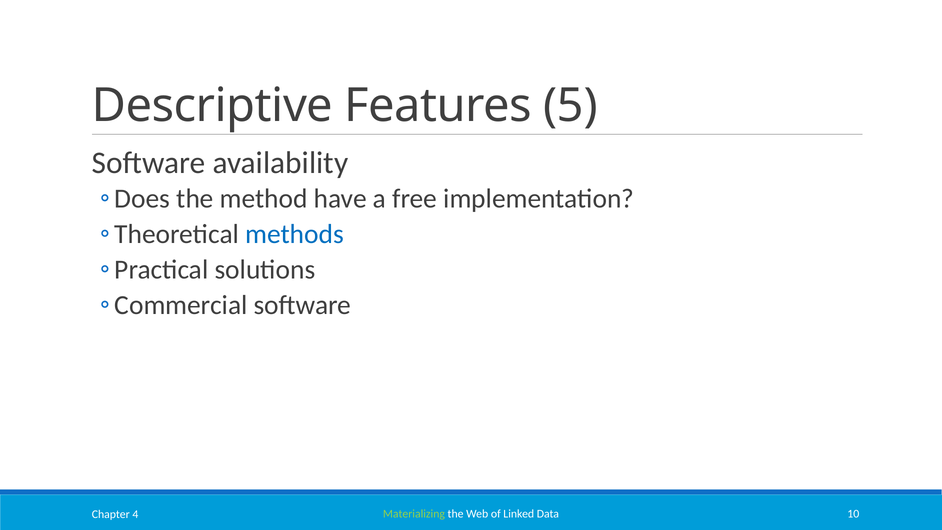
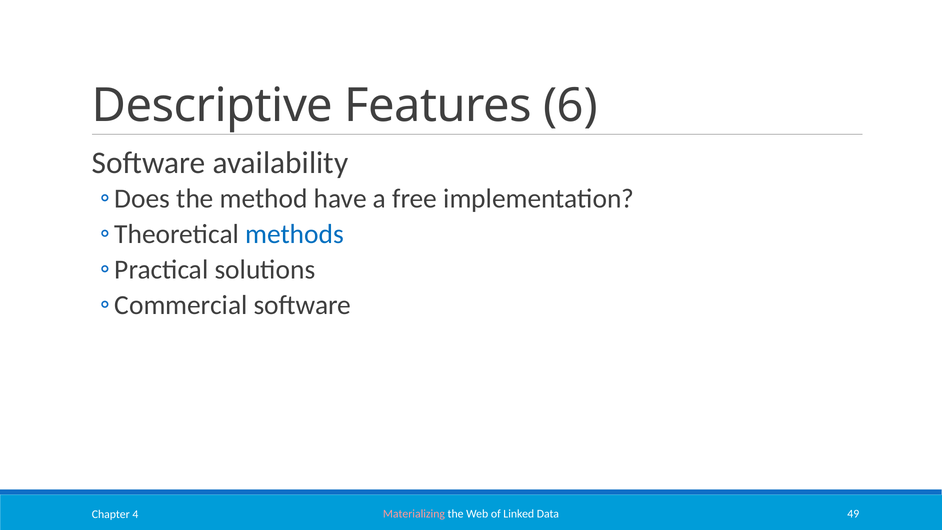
5: 5 -> 6 (570, 106)
Materializing colour: light green -> pink (414, 514)
10: 10 -> 49 (853, 514)
